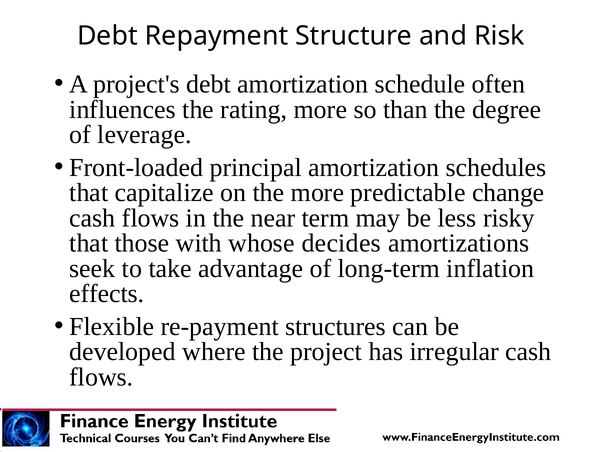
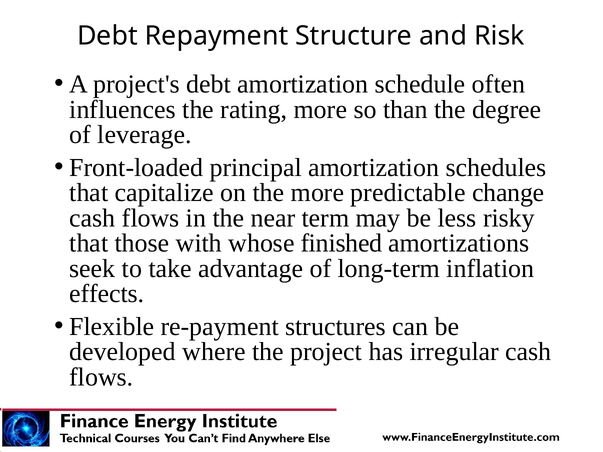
decides: decides -> finished (341, 243)
